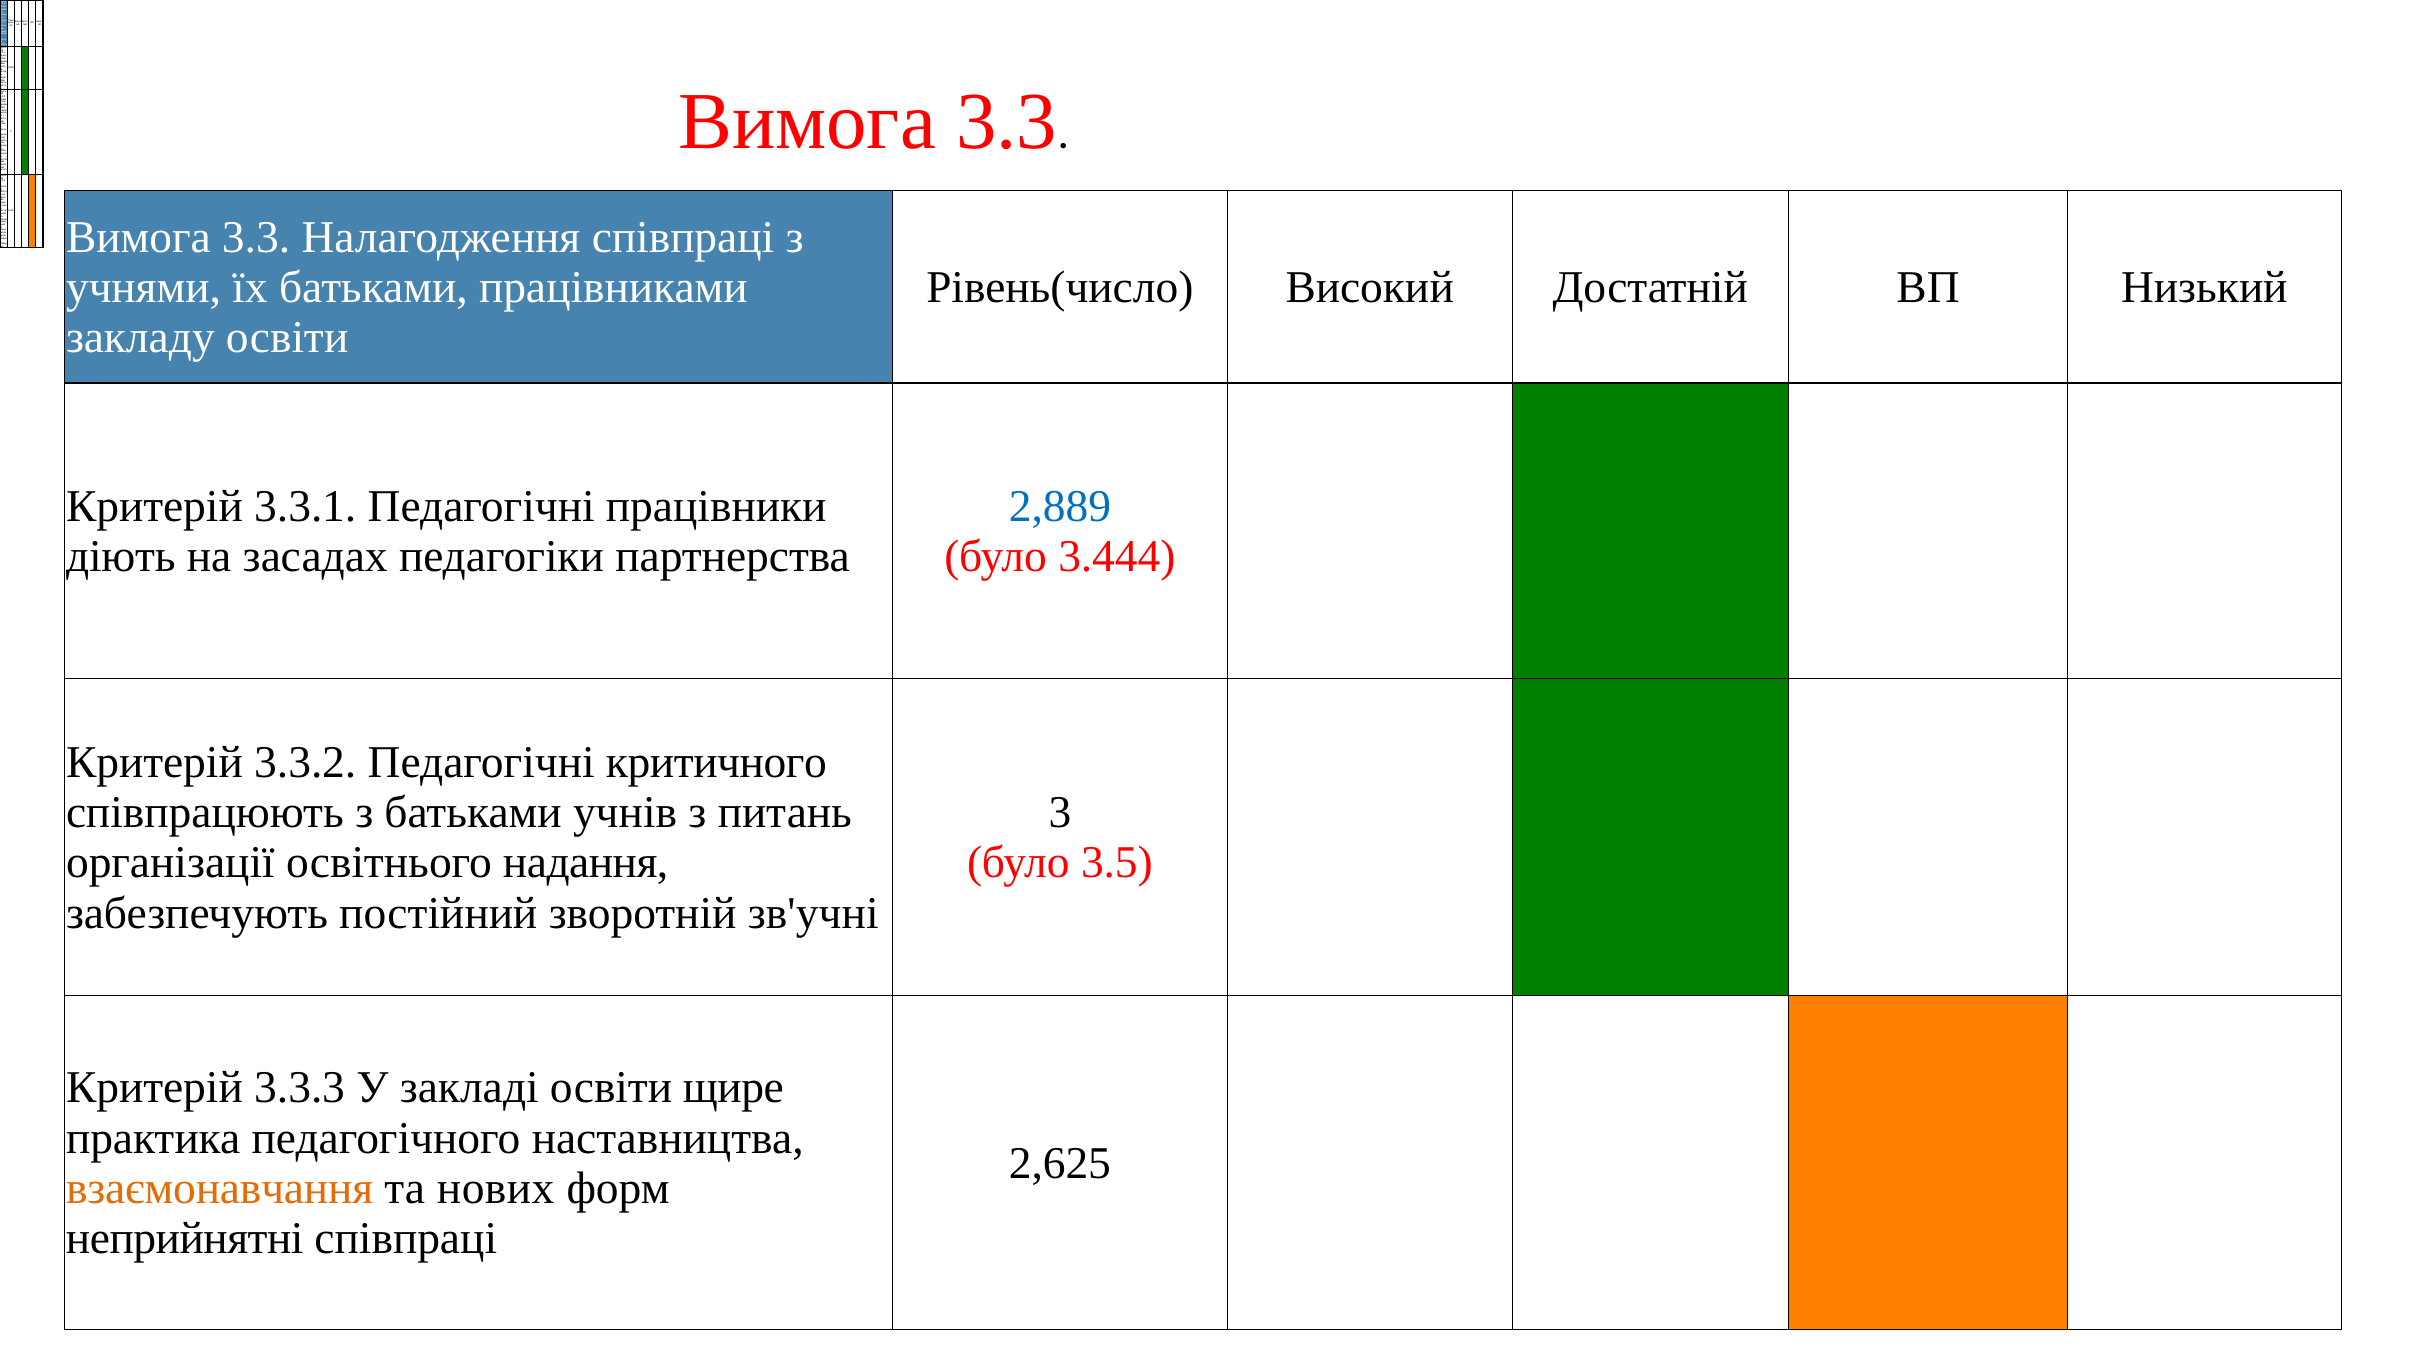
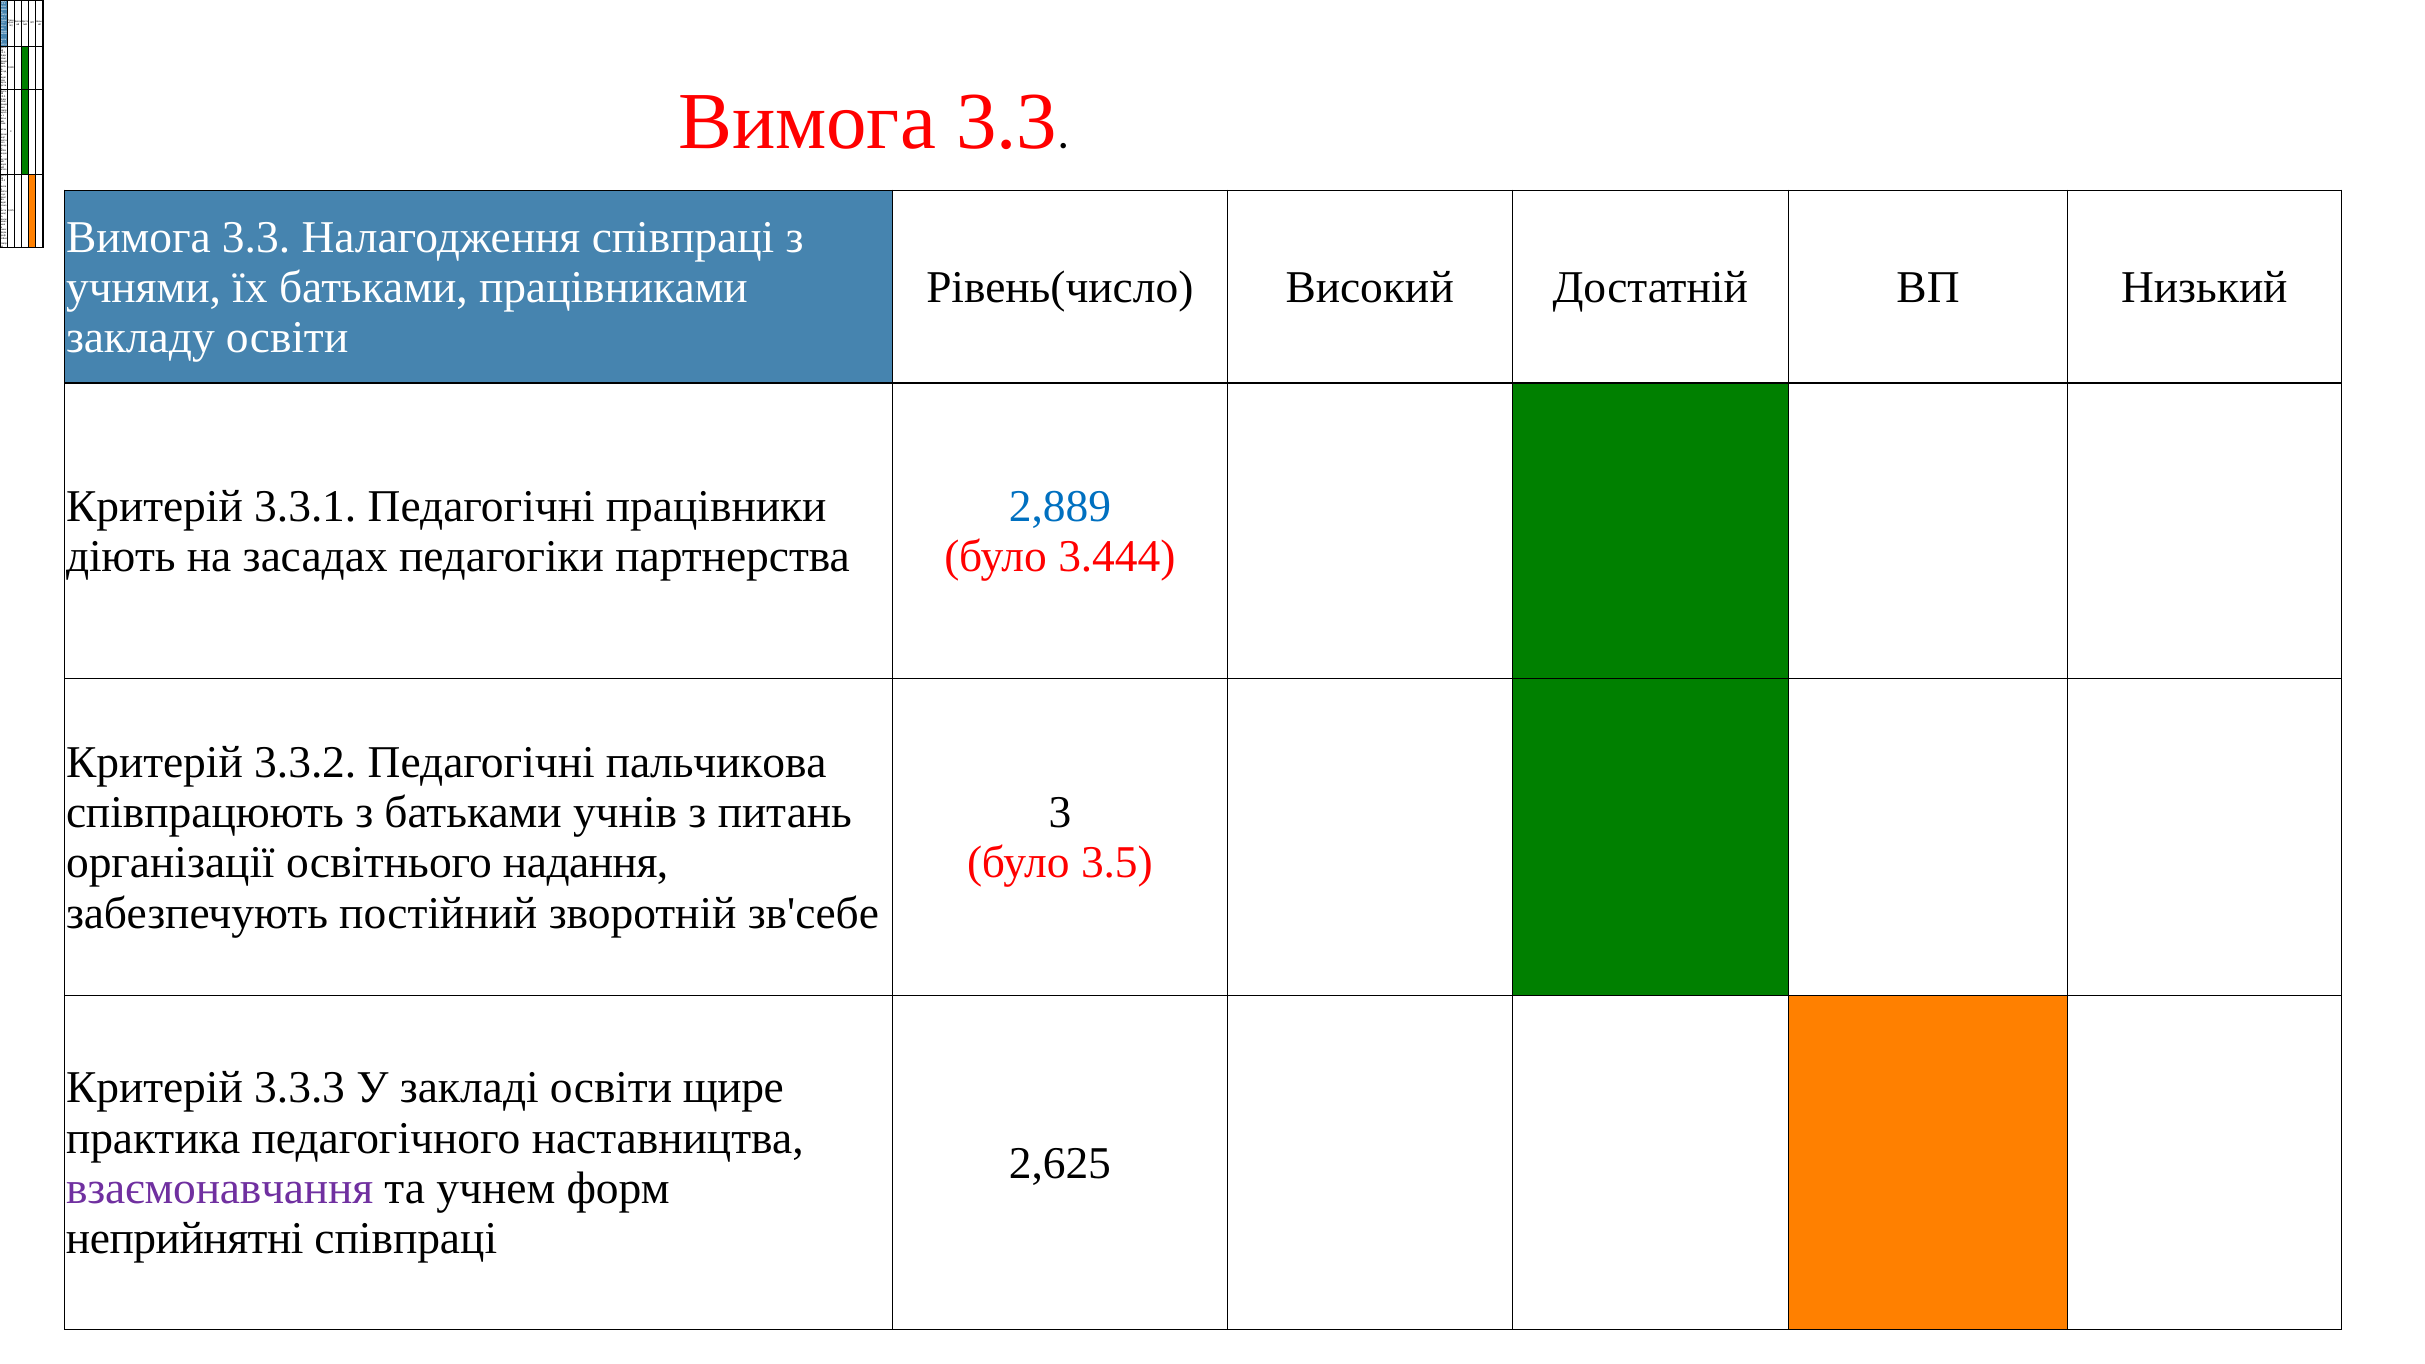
критичного: критичного -> пальчикова (716, 762)
зв'учні: зв'учні -> зв'себе (813, 913)
взаємонавчання colour: orange -> purple (220, 1189)
нових: нових -> учнем (496, 1189)
